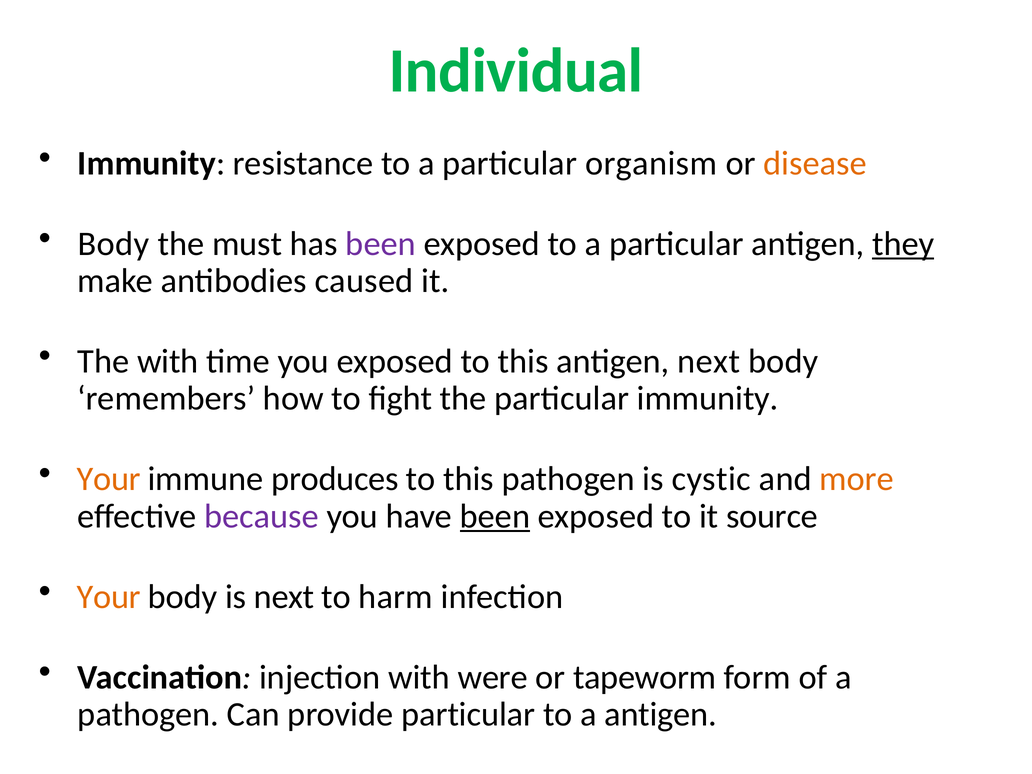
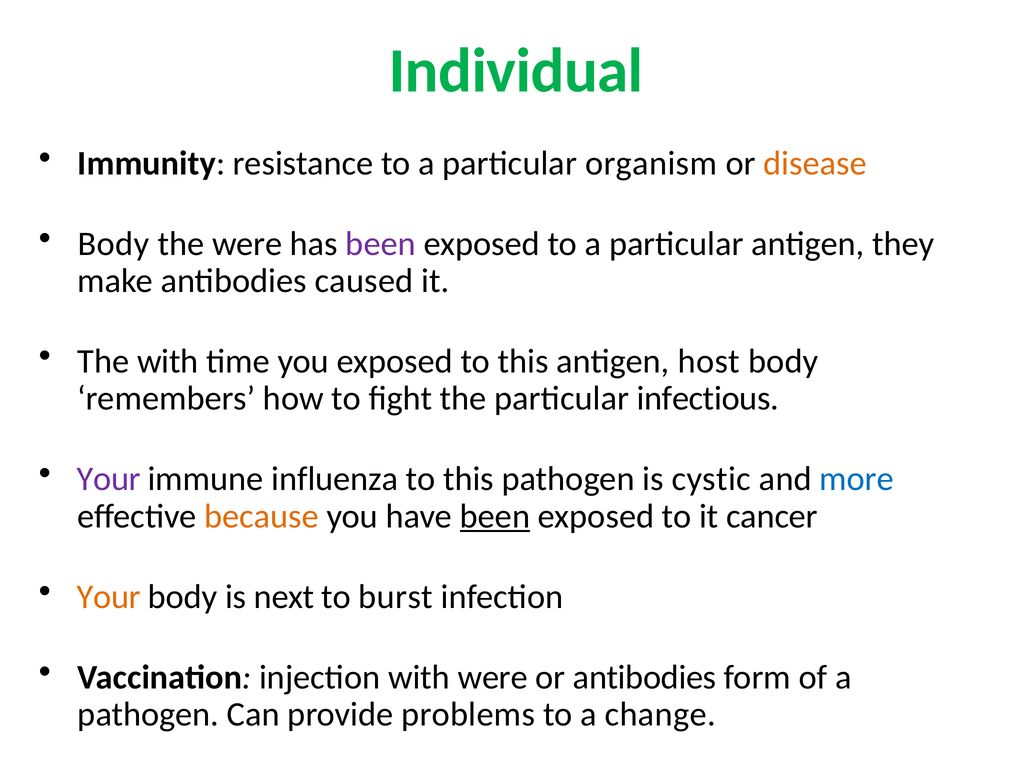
the must: must -> were (247, 244)
they underline: present -> none (903, 244)
antigen next: next -> host (709, 361)
particular immunity: immunity -> infectious (708, 399)
Your colour: orange -> purple (109, 479)
produces: produces -> influenza (335, 479)
more colour: orange -> blue (856, 479)
because colour: purple -> orange (262, 516)
source: source -> cancer (772, 516)
harm: harm -> burst (396, 597)
or tapeworm: tapeworm -> antibodies (645, 677)
provide particular: particular -> problems (468, 714)
a antigen: antigen -> change (660, 714)
